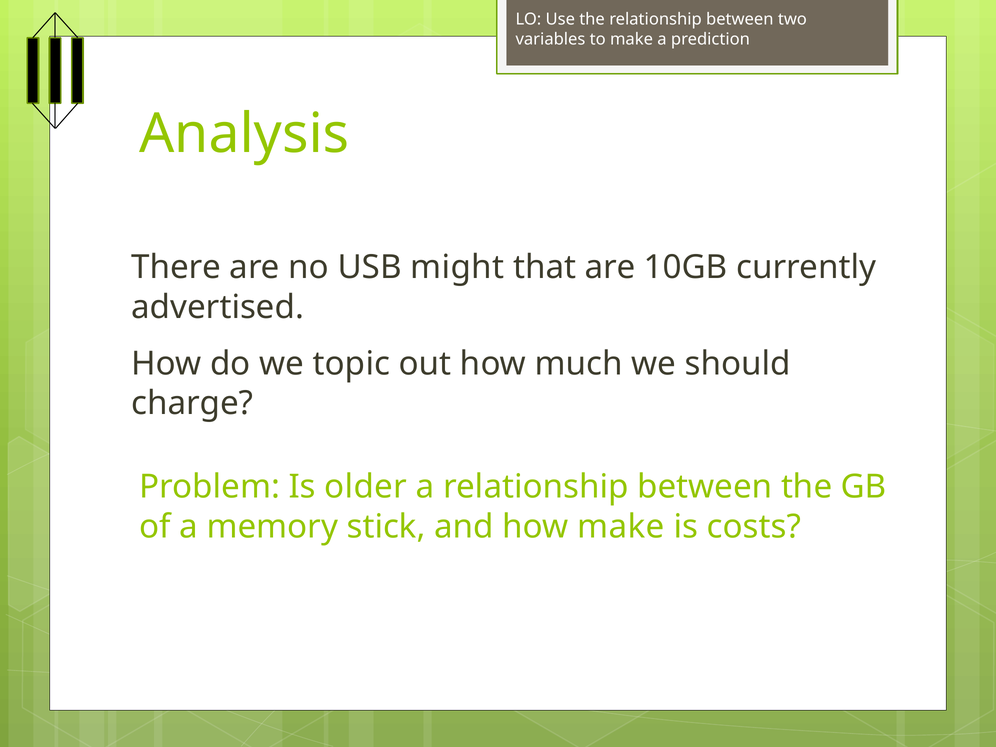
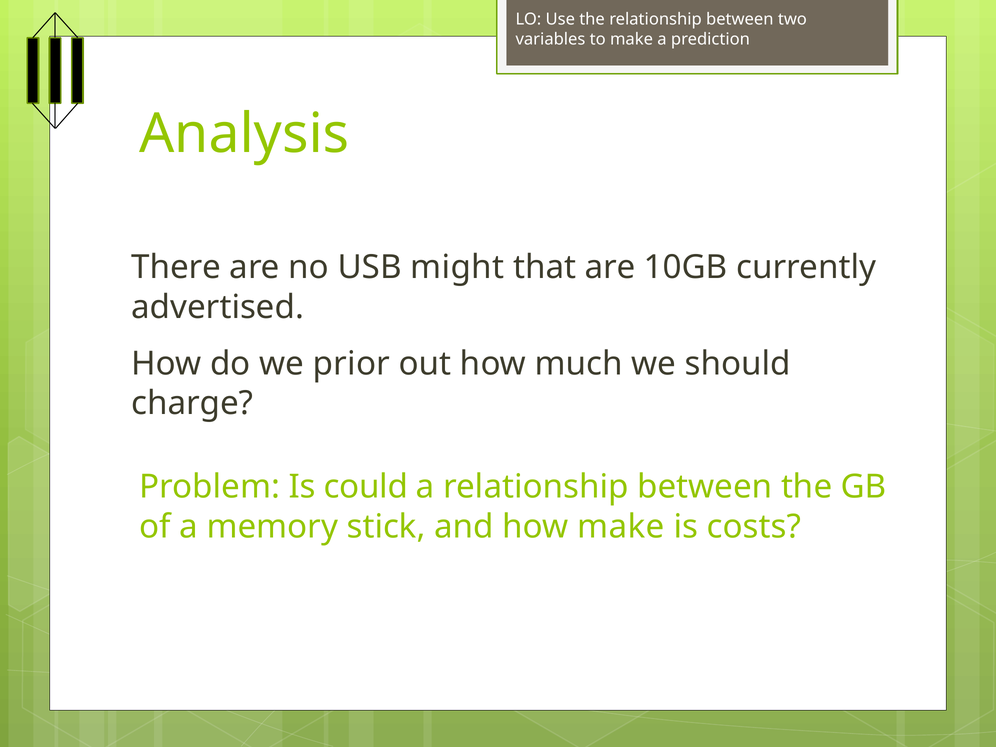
topic: topic -> prior (351, 364)
older: older -> could (366, 487)
